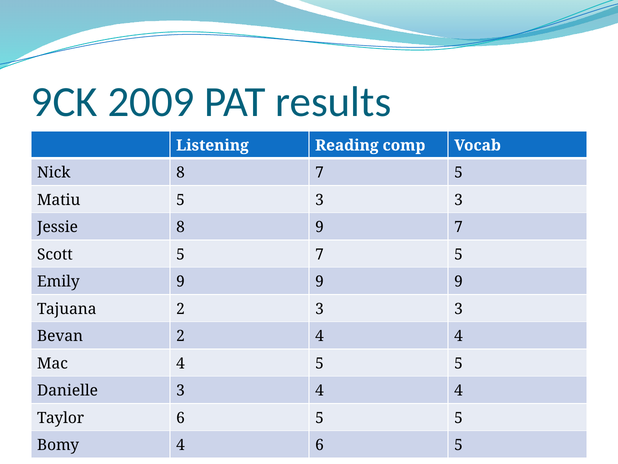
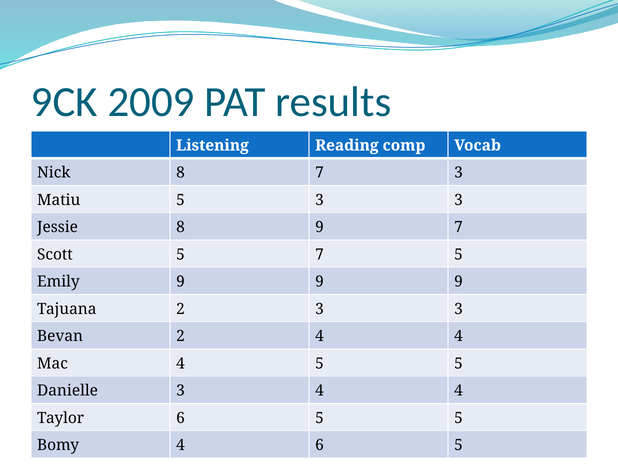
8 7 5: 5 -> 3 (459, 172)
